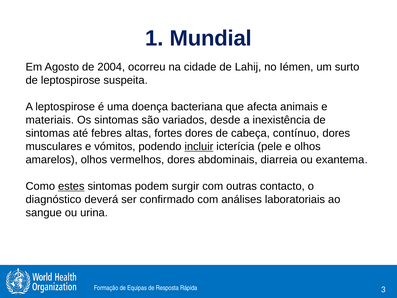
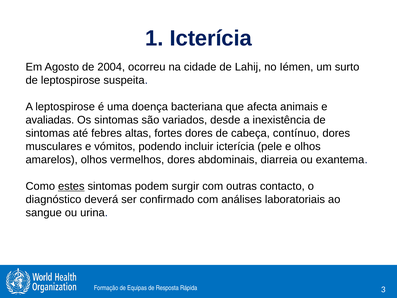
1 Mundial: Mundial -> Icterícia (211, 38)
materiais: materiais -> avaliadas (50, 120)
incluir underline: present -> none (199, 146)
